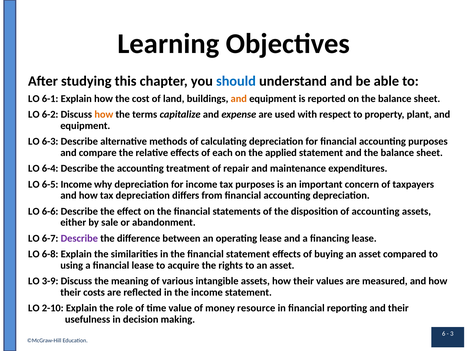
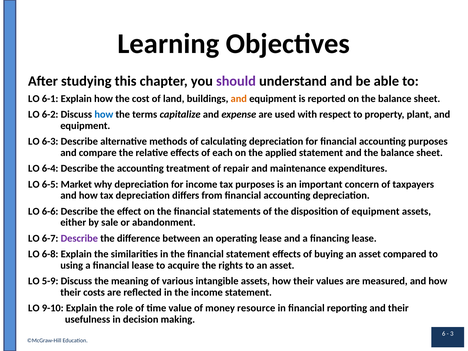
should colour: blue -> purple (236, 81)
how colour: orange -> blue (104, 115)
6-5 Income: Income -> Market (76, 184)
of accounting: accounting -> equipment (376, 211)
3-9: 3-9 -> 5-9 (50, 281)
2-10: 2-10 -> 9-10 (53, 308)
